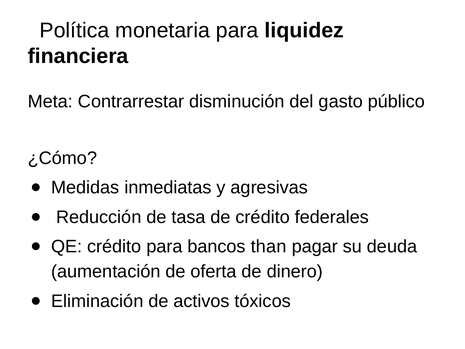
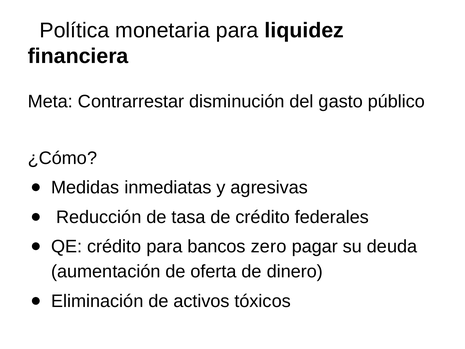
than: than -> zero (269, 246)
